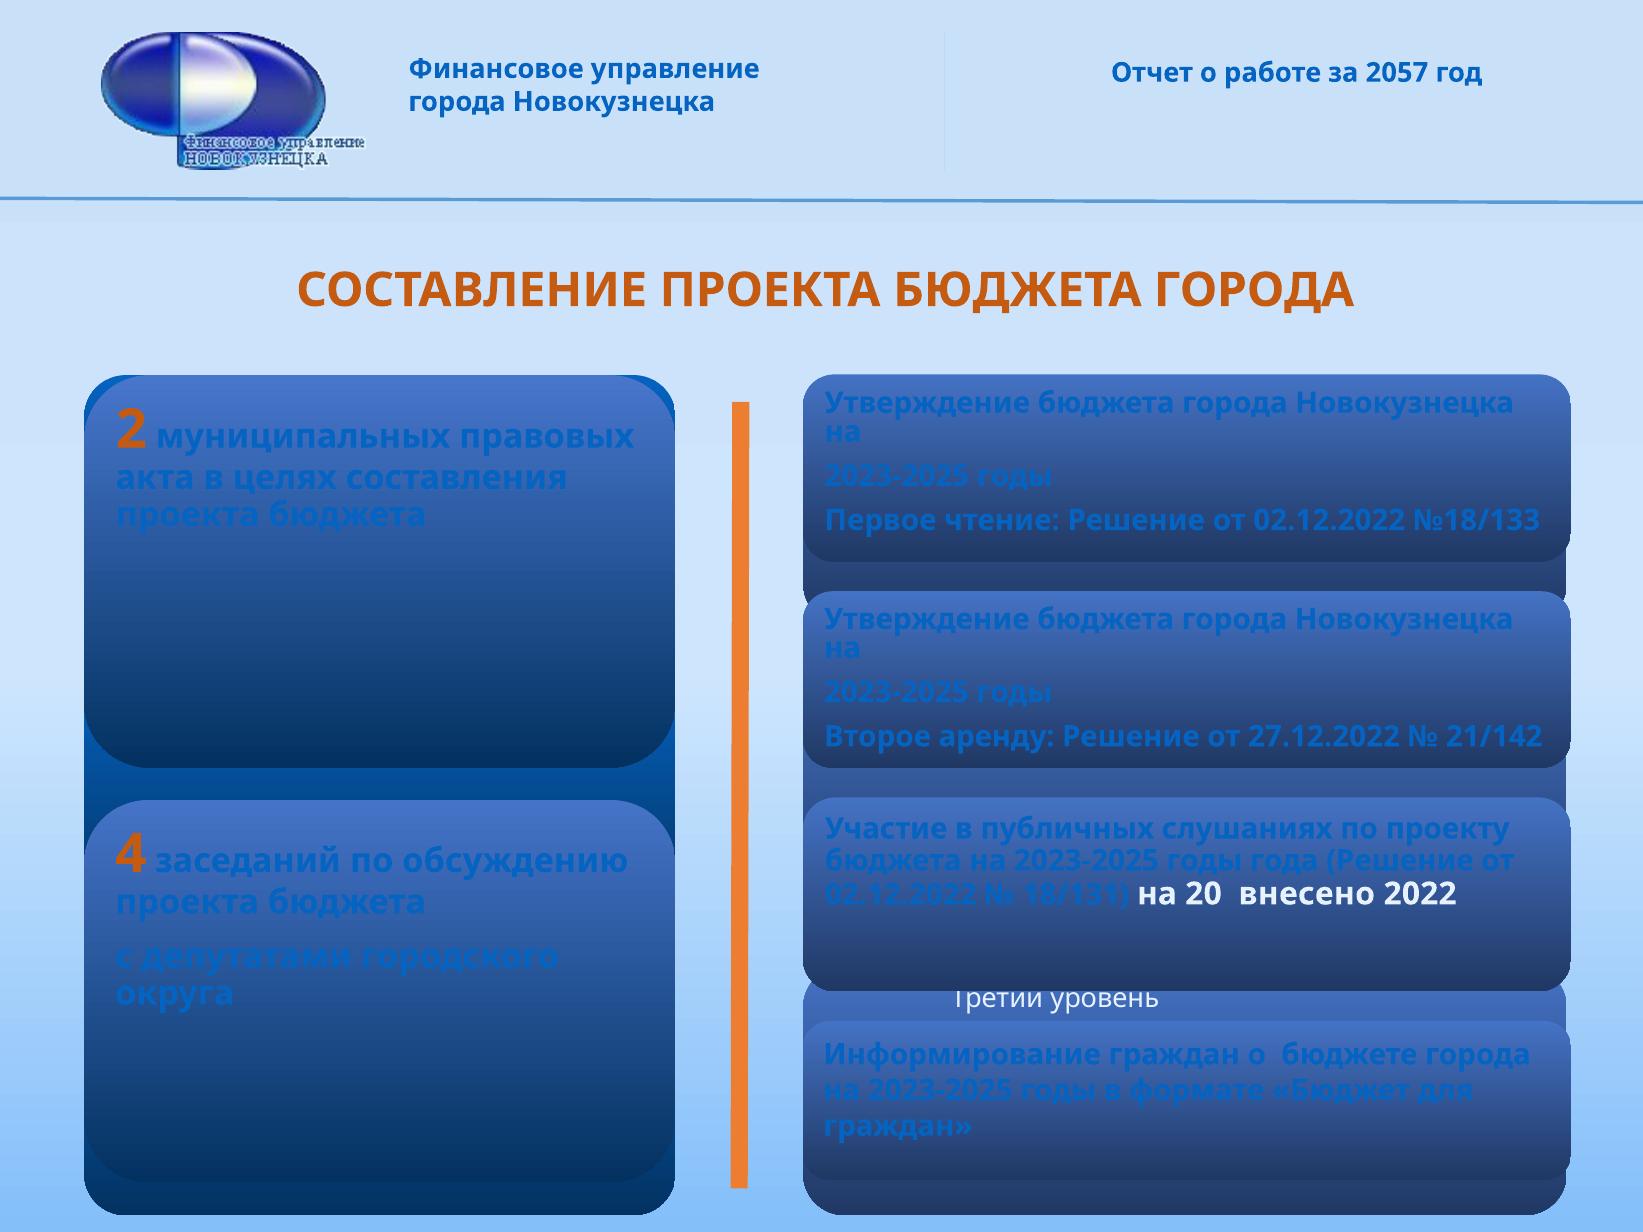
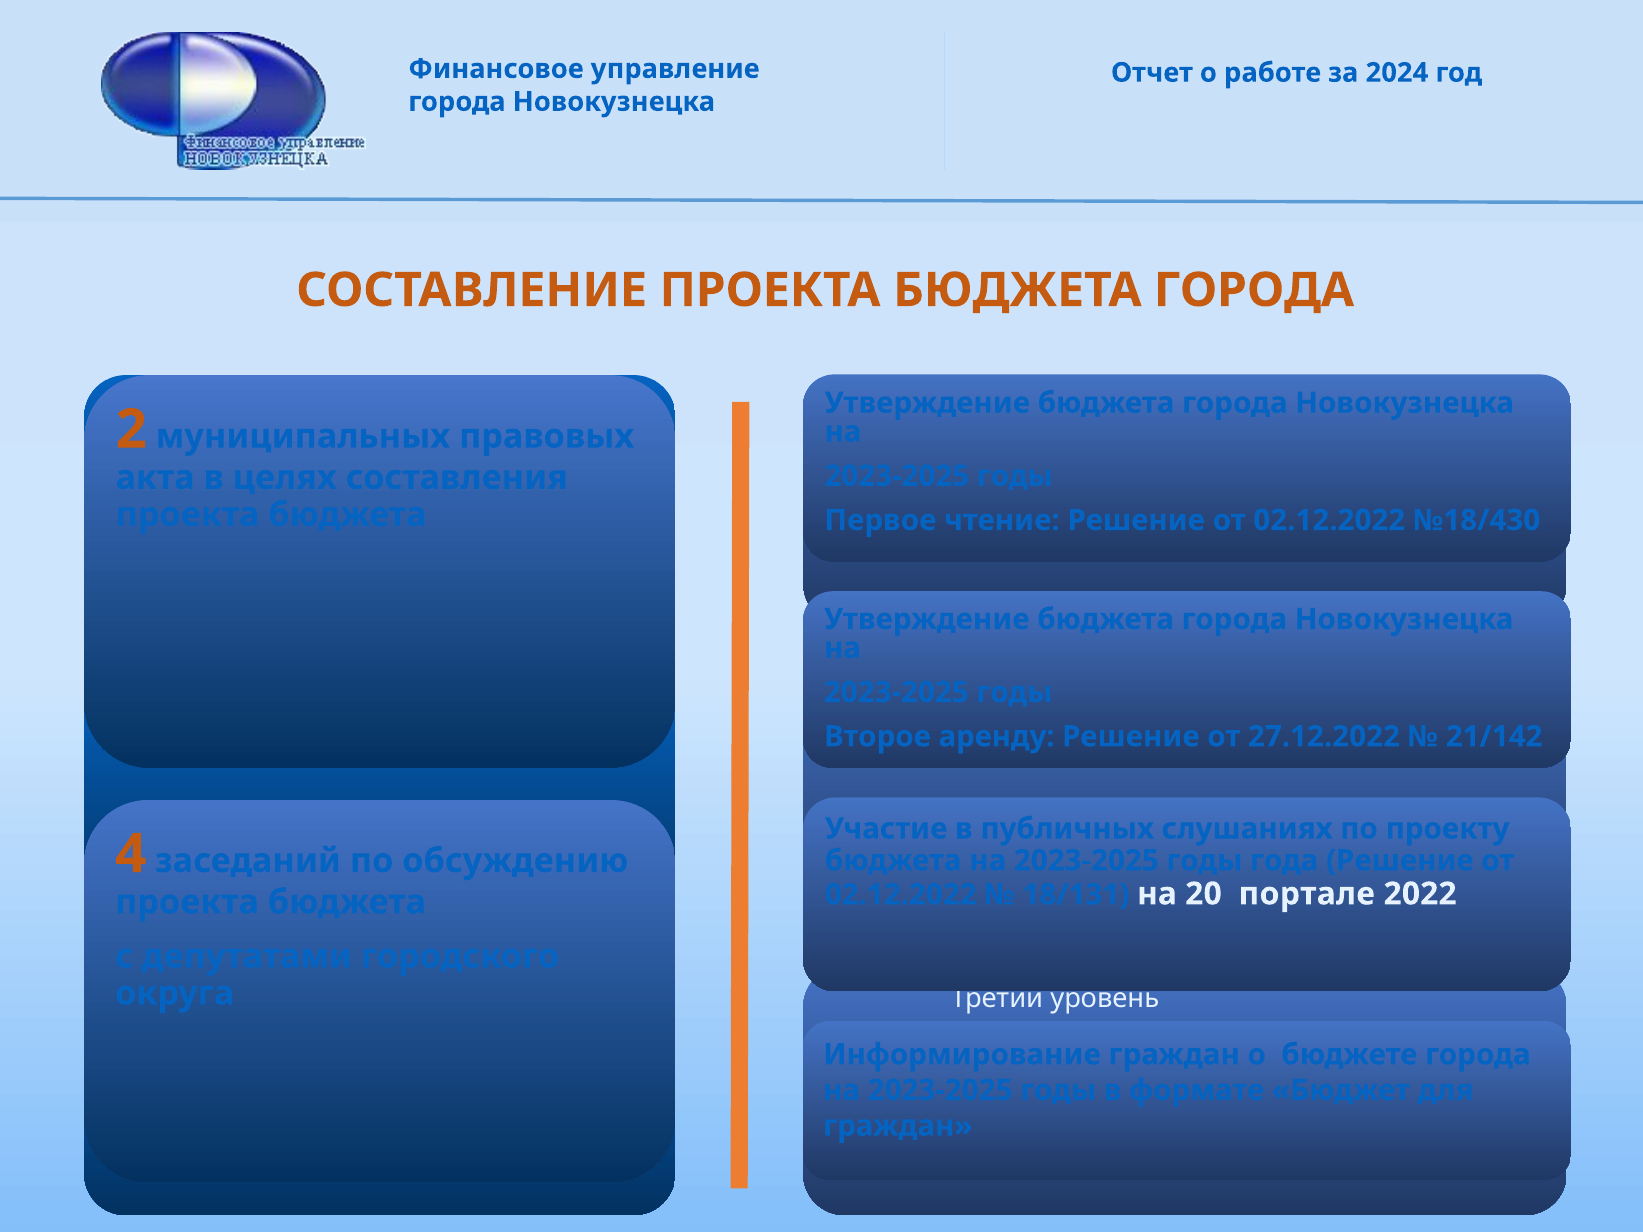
2057: 2057 -> 2024 (1397, 73)
№18/133: №18/133 -> №18/430 (1477, 520)
внесено: внесено -> портале (1307, 894)
